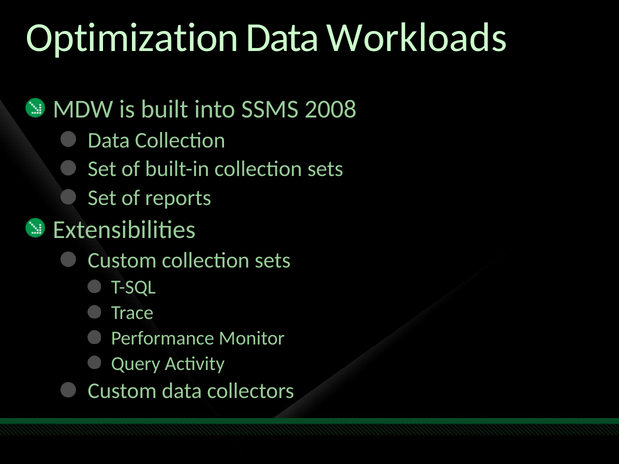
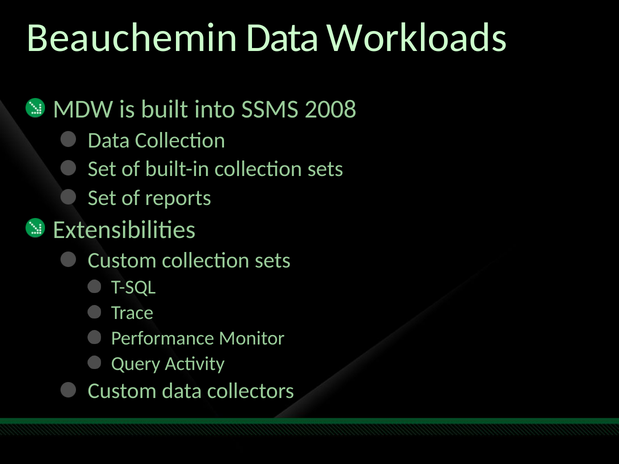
Optimization: Optimization -> Beauchemin (132, 38)
